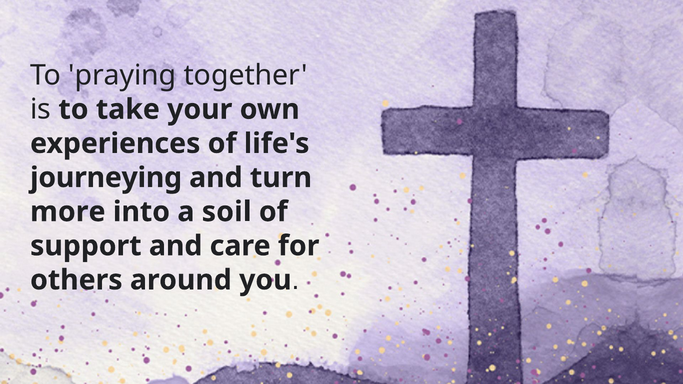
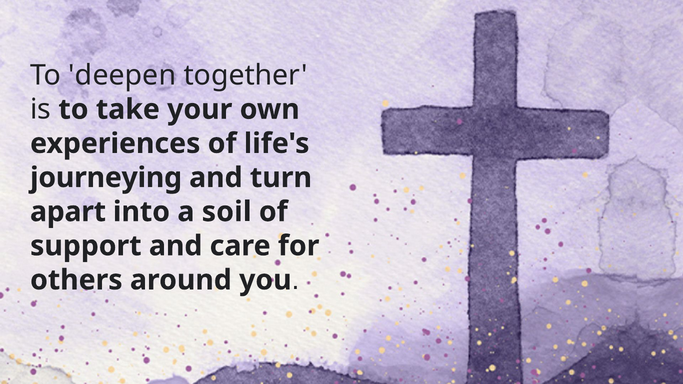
praying: praying -> deepen (122, 75)
more: more -> apart (68, 212)
